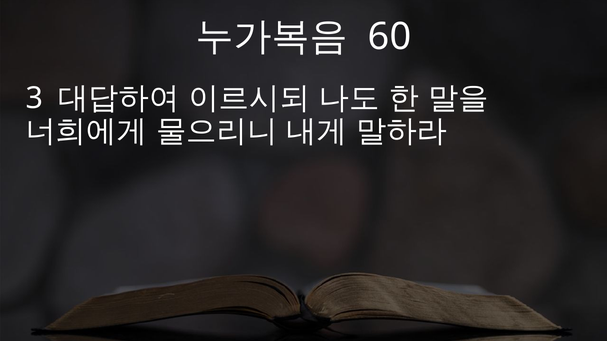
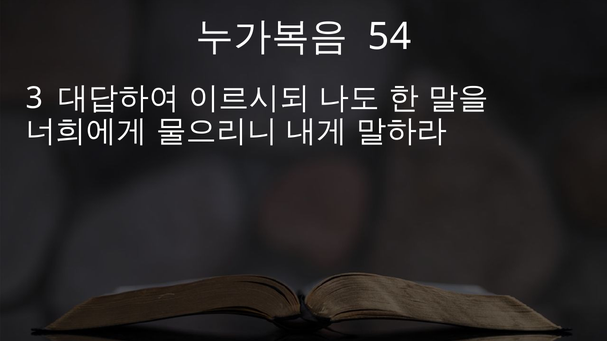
60: 60 -> 54 (390, 37)
